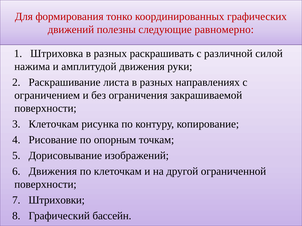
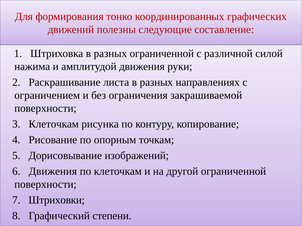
равномерно: равномерно -> составление (224, 30)
разных раскрашивать: раскрашивать -> ограниченной (162, 54)
бассейн: бассейн -> степени (112, 216)
